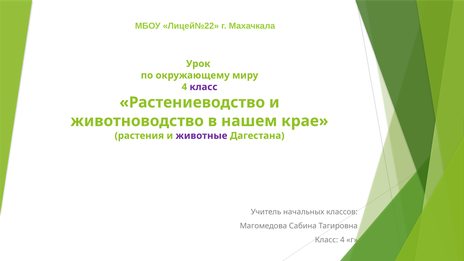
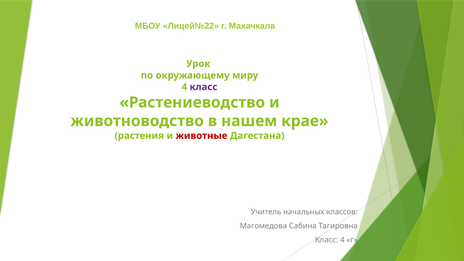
животные colour: purple -> red (201, 136)
